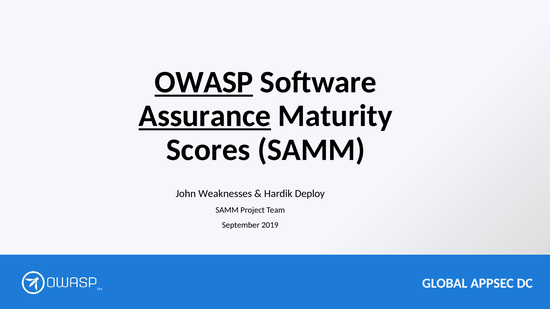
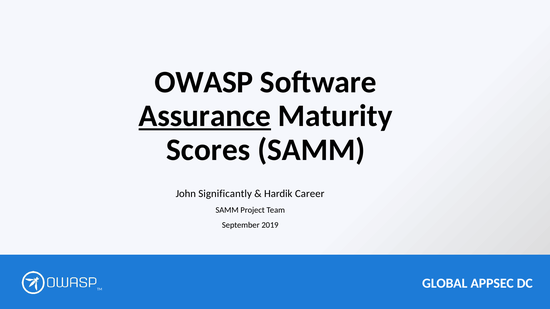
OWASP underline: present -> none (204, 82)
Weaknesses: Weaknesses -> Significantly (225, 194)
Deploy: Deploy -> Career (310, 194)
